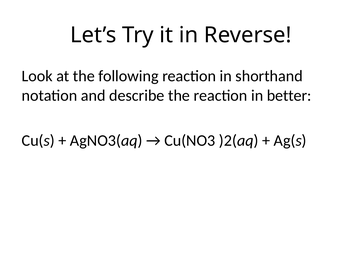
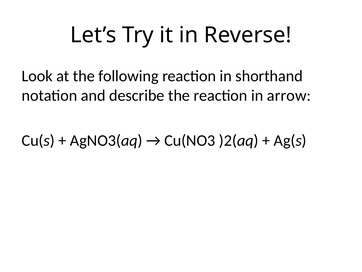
better: better -> arrow (289, 95)
